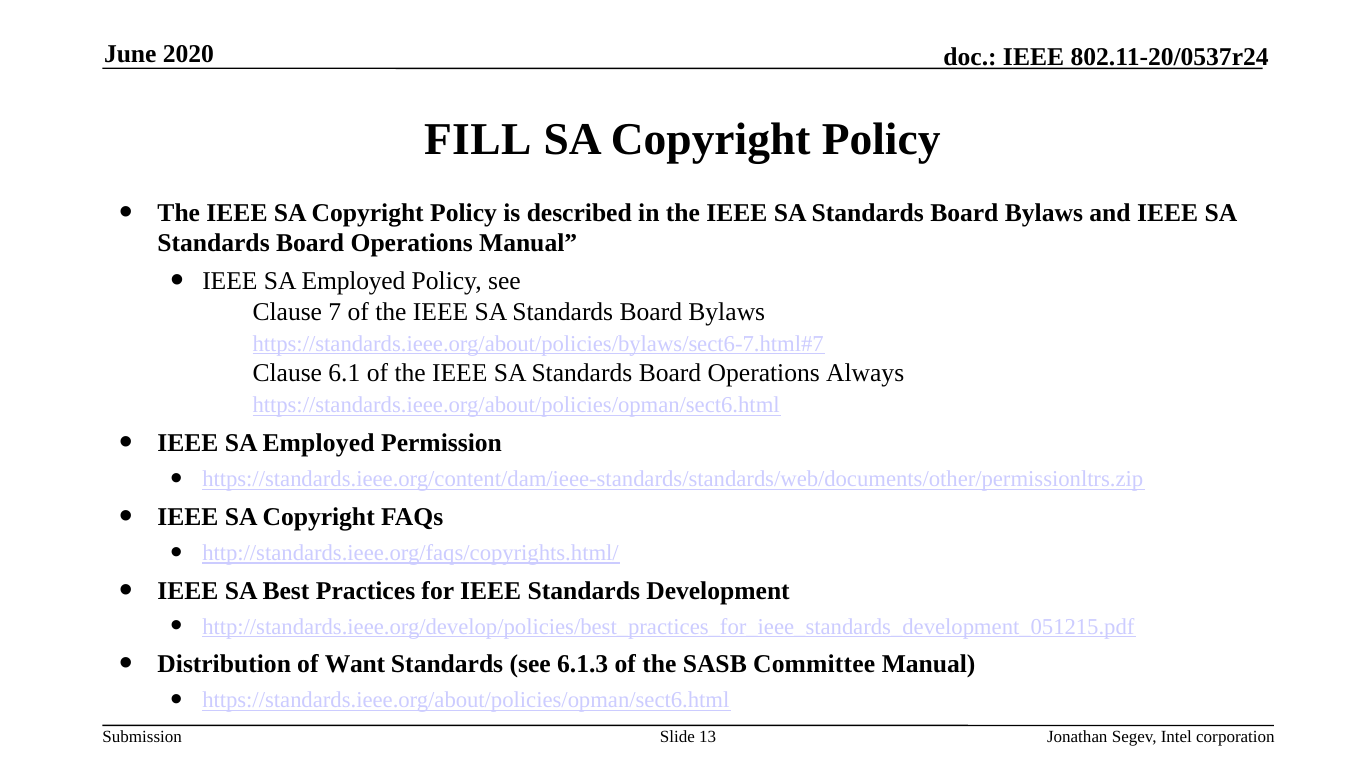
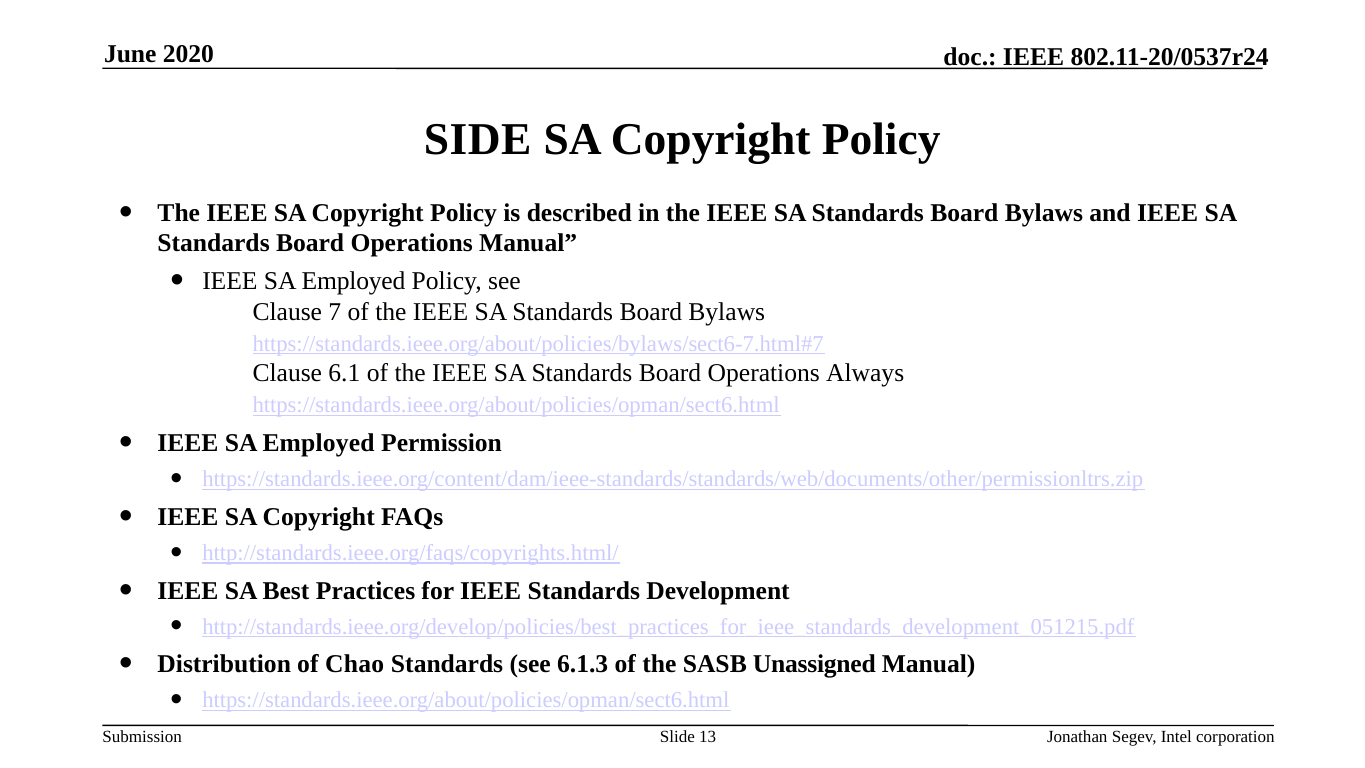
FILL: FILL -> SIDE (478, 140)
Want: Want -> Chao (355, 664)
Committee: Committee -> Unassigned (814, 664)
